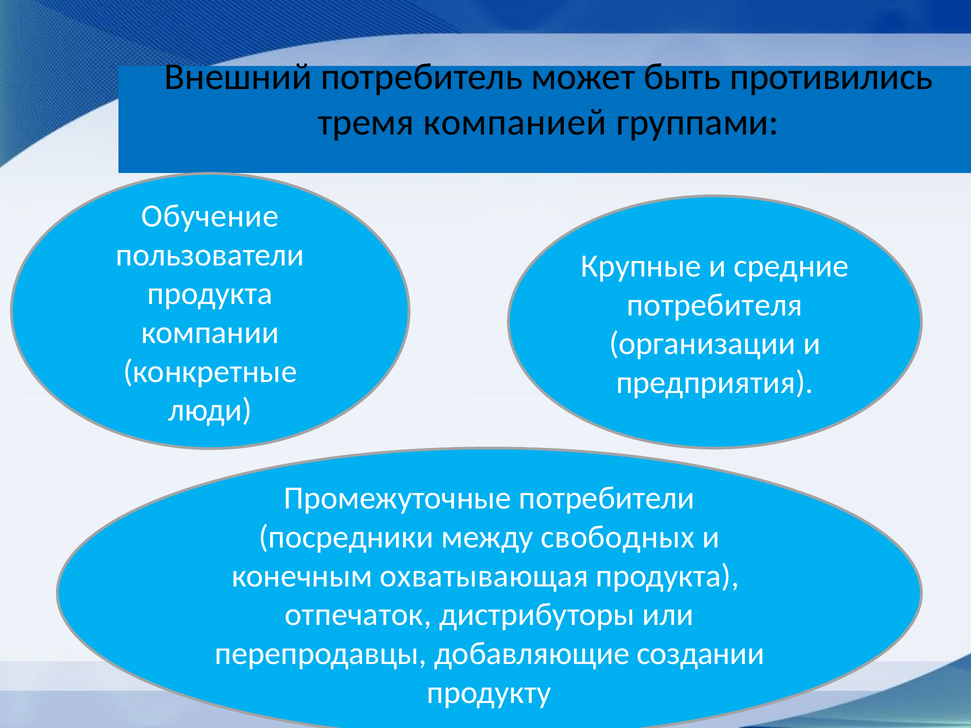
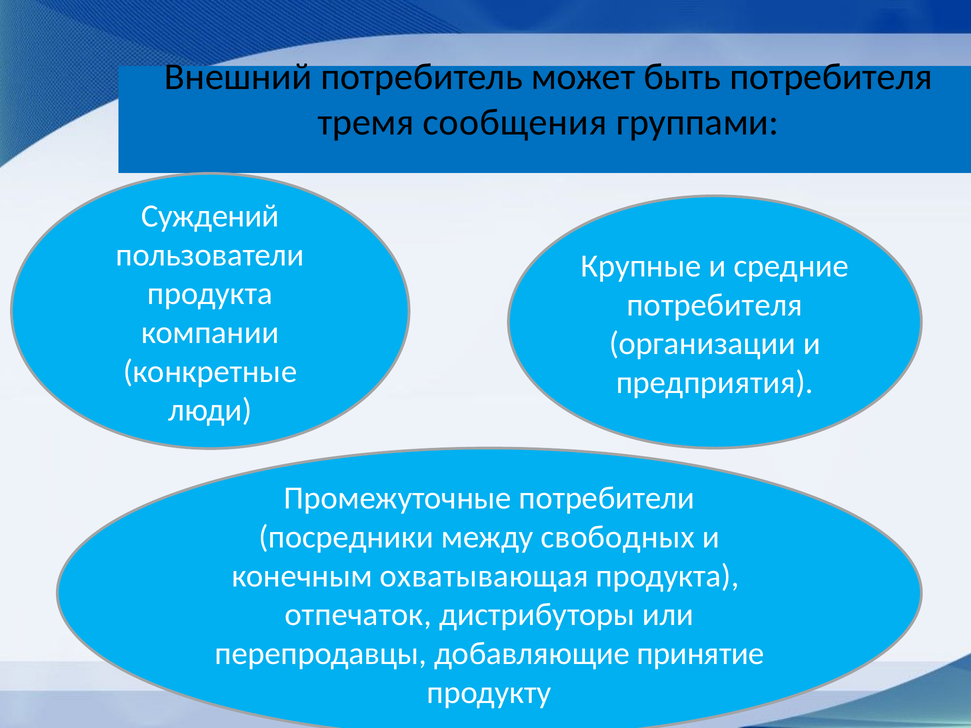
быть противились: противились -> потребителя (831, 77)
компанией: компанией -> сообщения (515, 122)
Обучение: Обучение -> Суждений (210, 216)
создании: создании -> принятие (701, 654)
